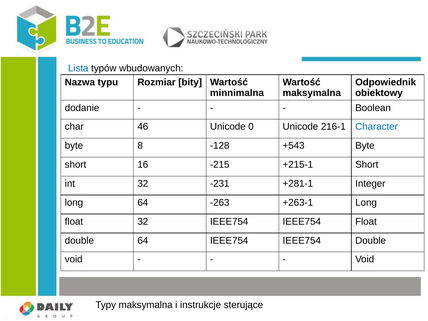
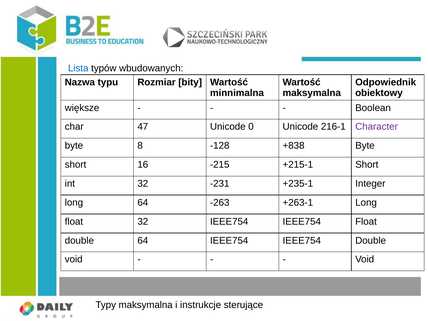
dodanie: dodanie -> większe (82, 108)
46: 46 -> 47 (143, 127)
Character colour: blue -> purple (377, 127)
+543: +543 -> +838 (294, 146)
+281-1: +281-1 -> +235-1 (298, 184)
